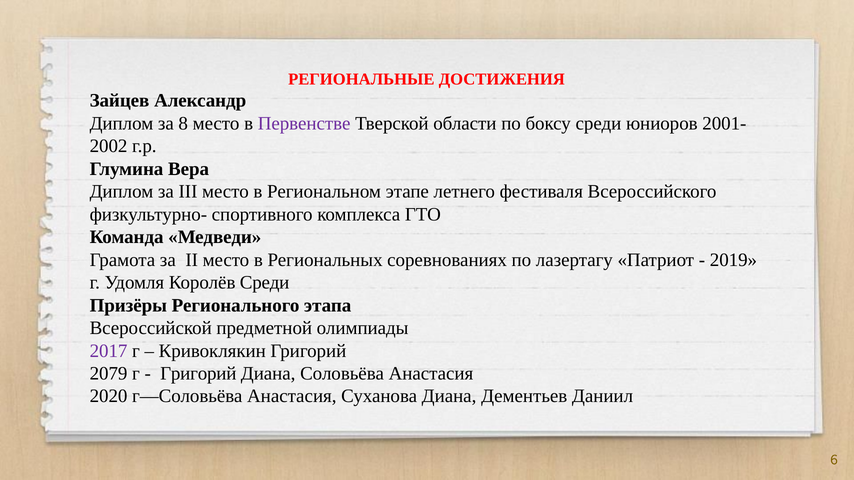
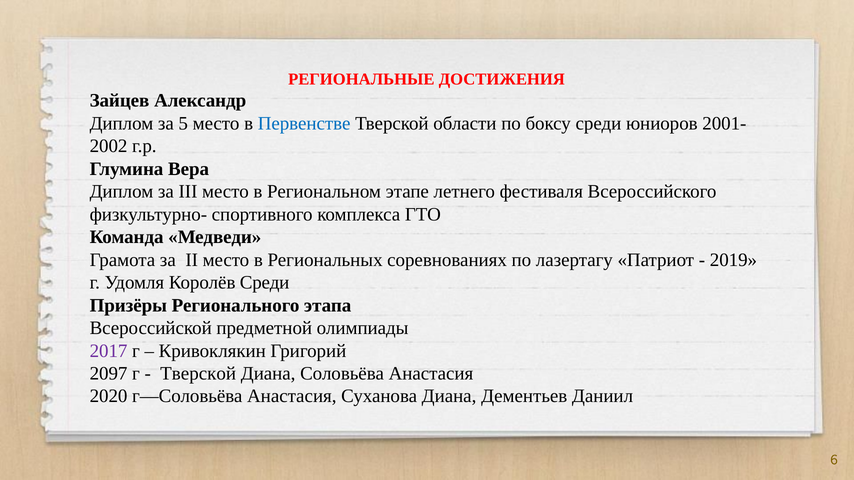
8: 8 -> 5 (183, 123)
Первенстве colour: purple -> blue (304, 123)
2079: 2079 -> 2097 (109, 374)
Григорий: Григорий -> Тверской (198, 374)
